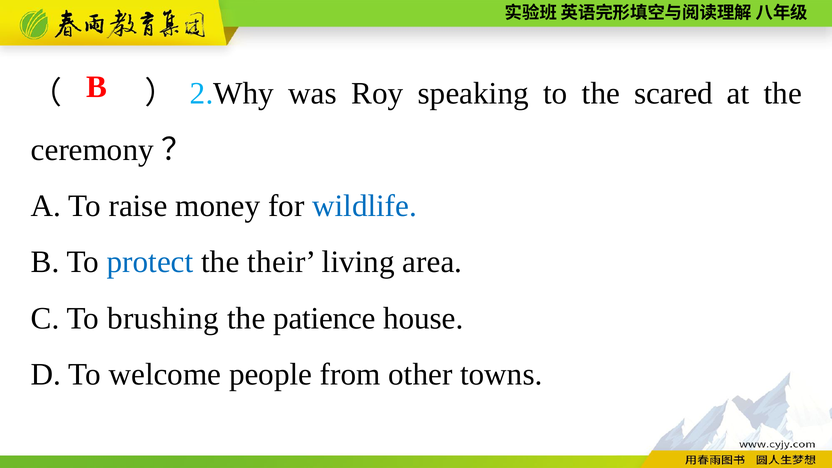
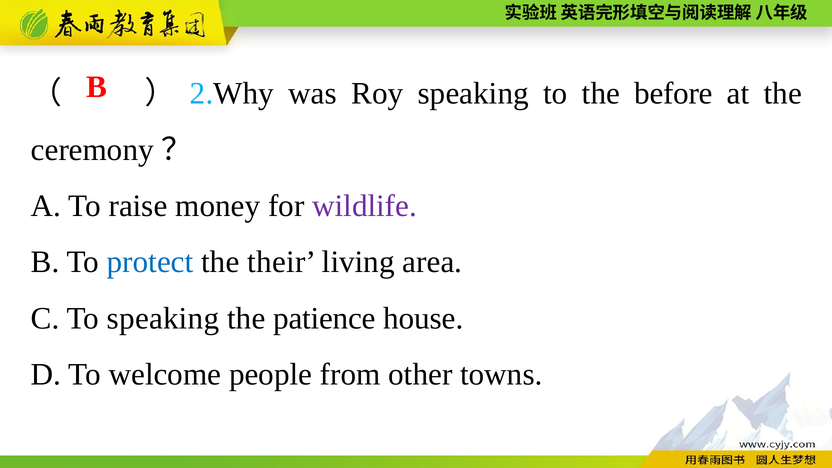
scared: scared -> before (674, 94)
wildlife colour: blue -> purple (365, 206)
To brushing: brushing -> speaking (163, 318)
